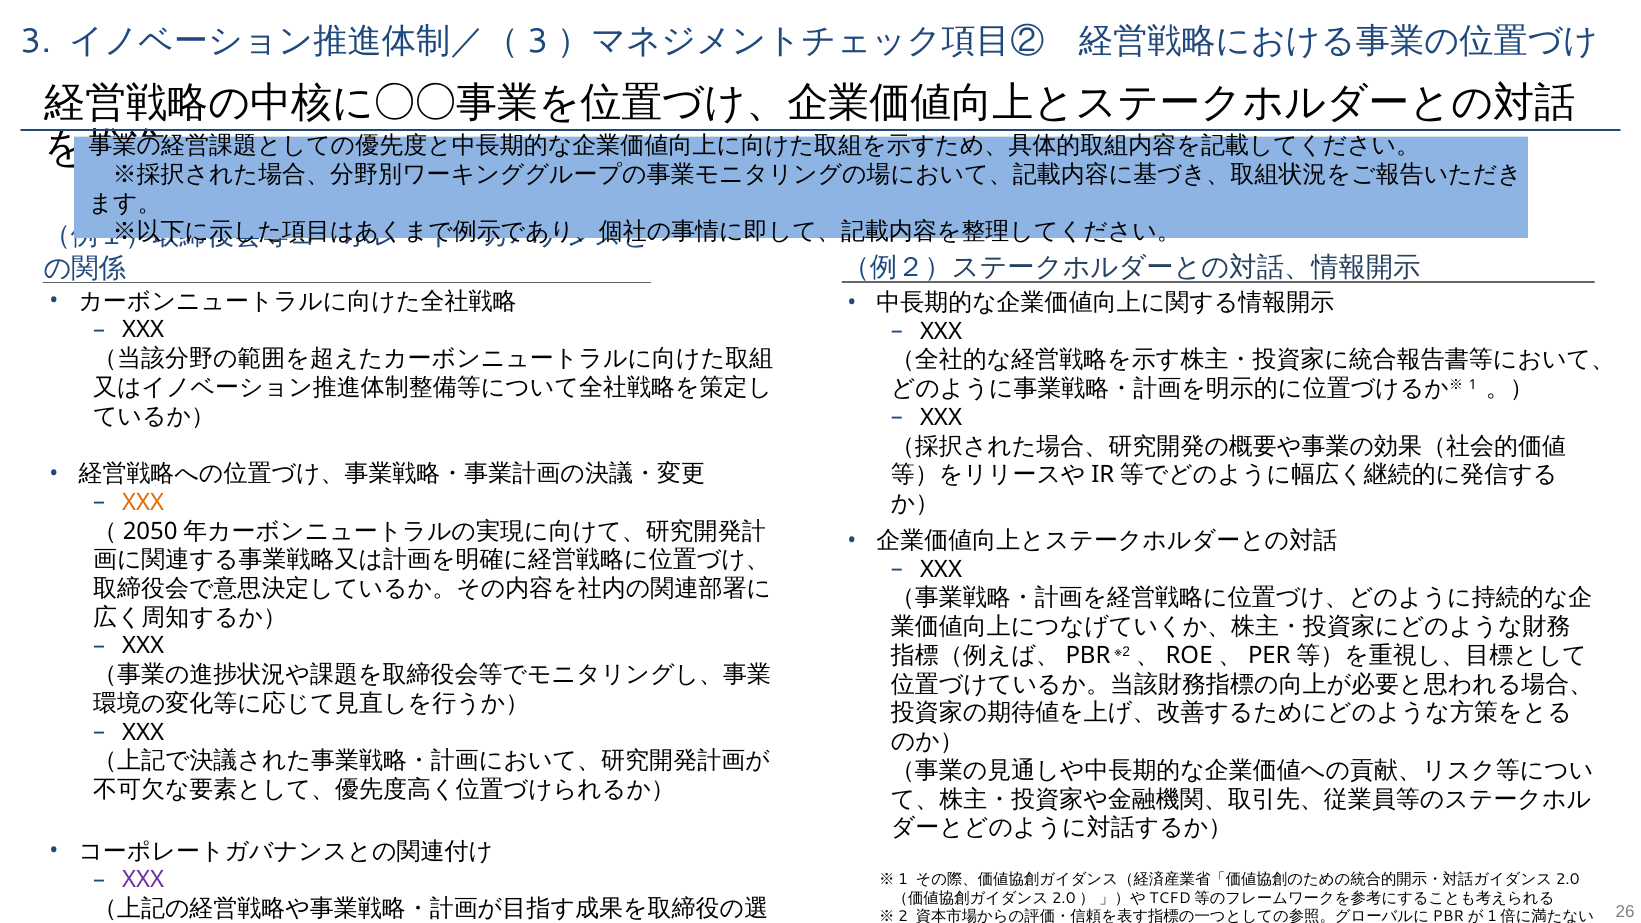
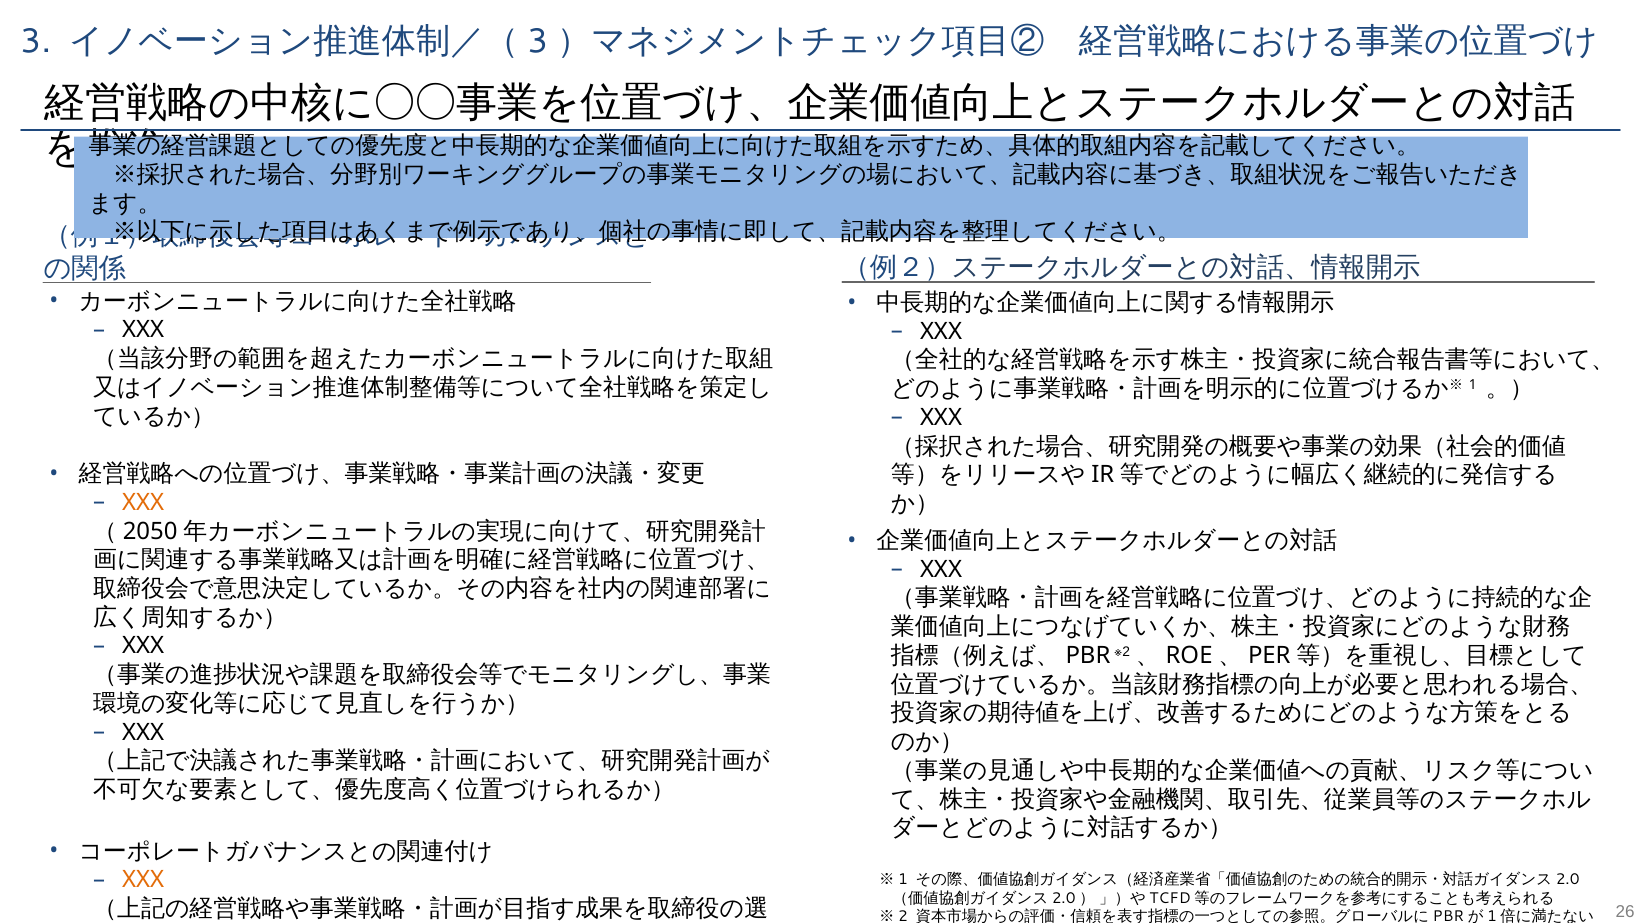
XXX colour: purple -> orange (143, 880)
